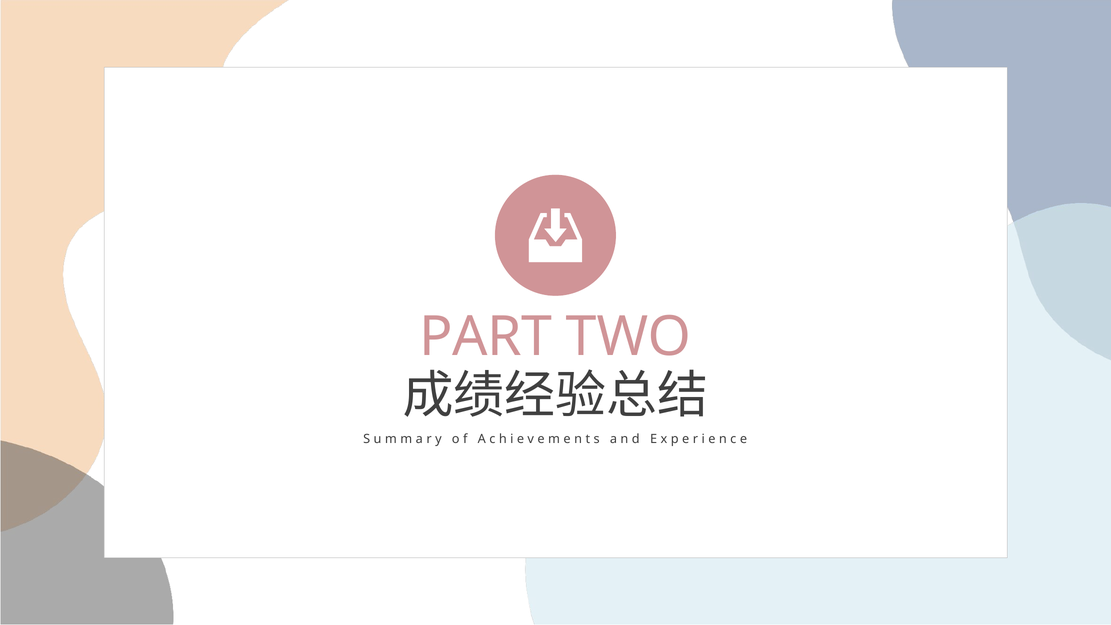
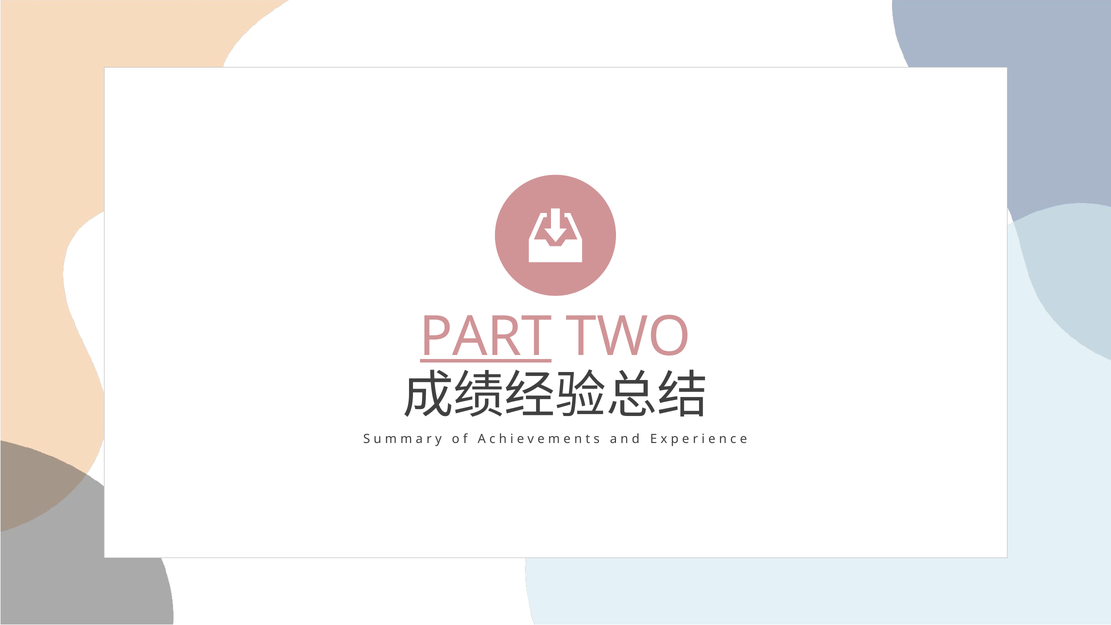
PART underline: none -> present (486, 337)
